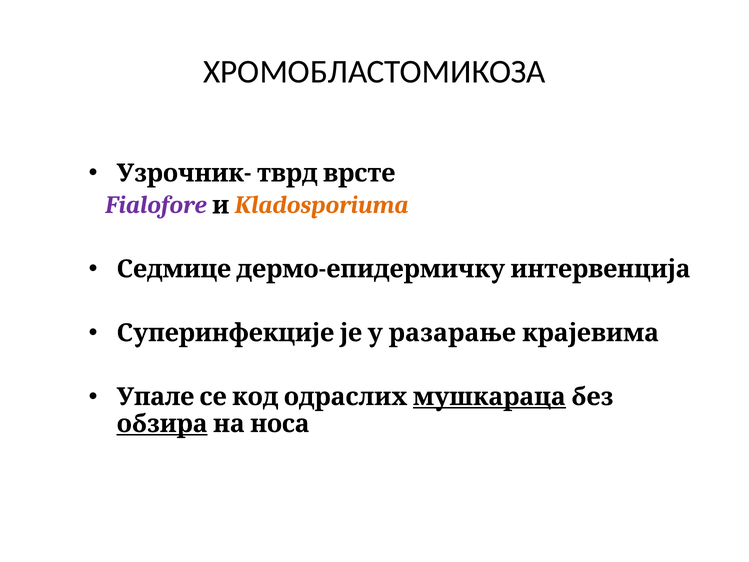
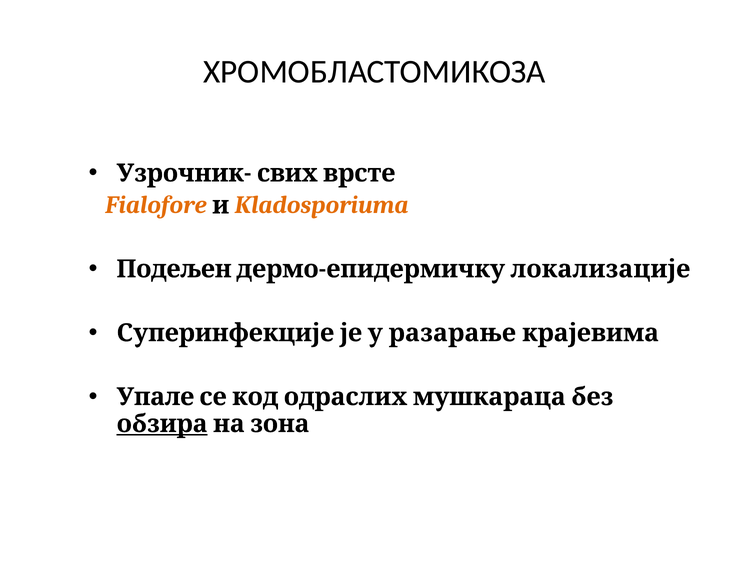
тврд: тврд -> свих (287, 173)
Fialofore colour: purple -> orange (156, 205)
Седмице: Седмице -> Подељен (174, 269)
интервенција: интервенција -> локализације (600, 269)
мушкараца underline: present -> none (489, 397)
носа: носа -> зона (280, 424)
